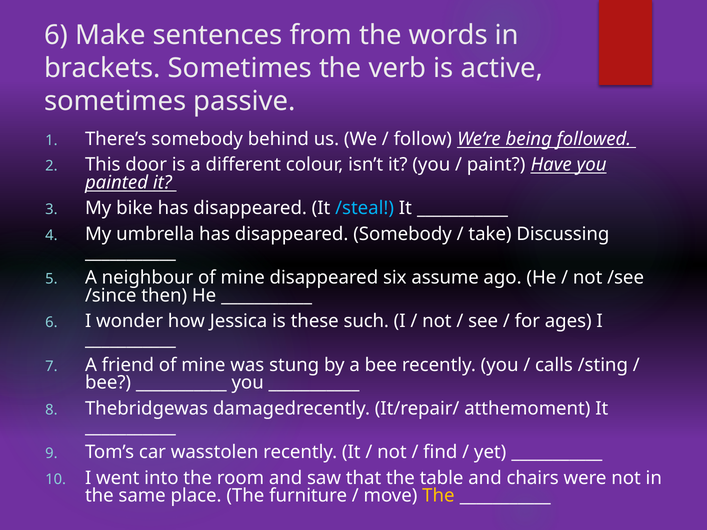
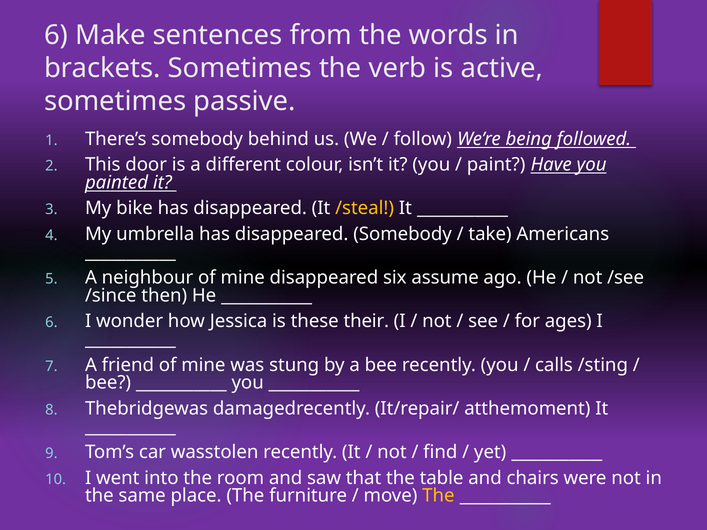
/steal colour: light blue -> yellow (365, 208)
Discussing: Discussing -> Americans (563, 234)
such: such -> their (366, 321)
